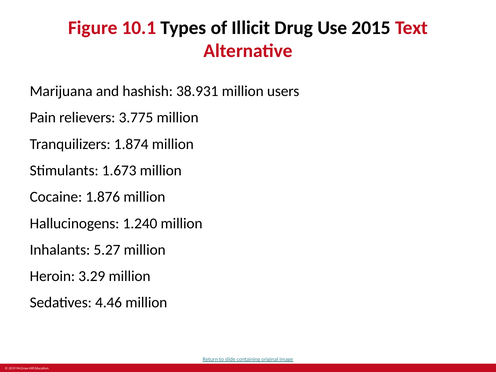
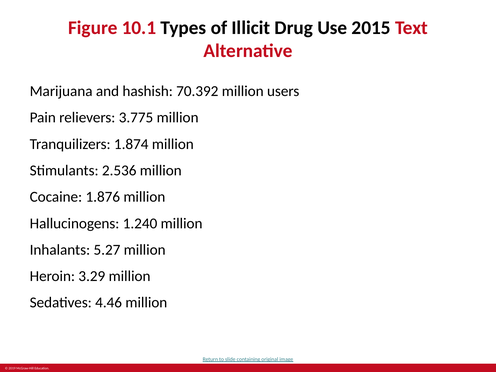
38.931: 38.931 -> 70.392 (197, 91)
1.673: 1.673 -> 2.536 (119, 170)
